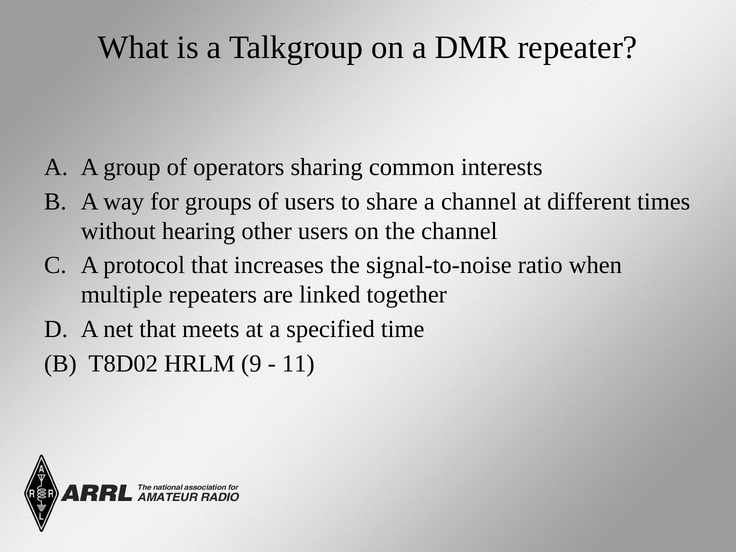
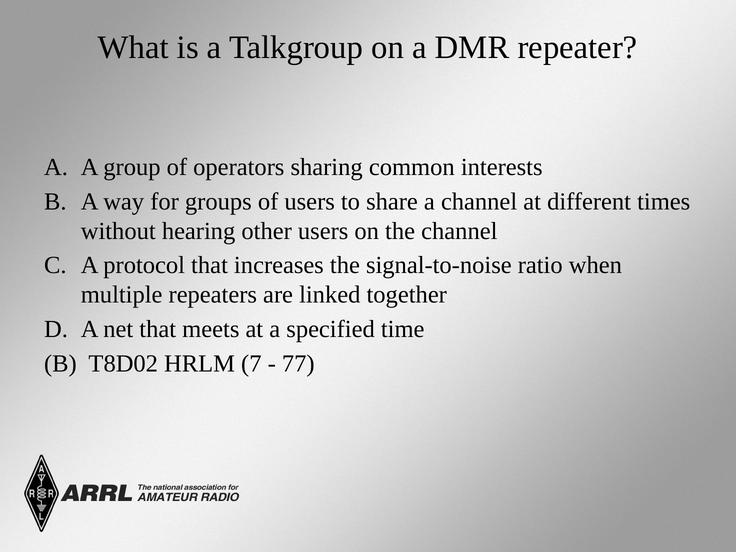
9: 9 -> 7 (251, 363)
11: 11 -> 77 (298, 363)
